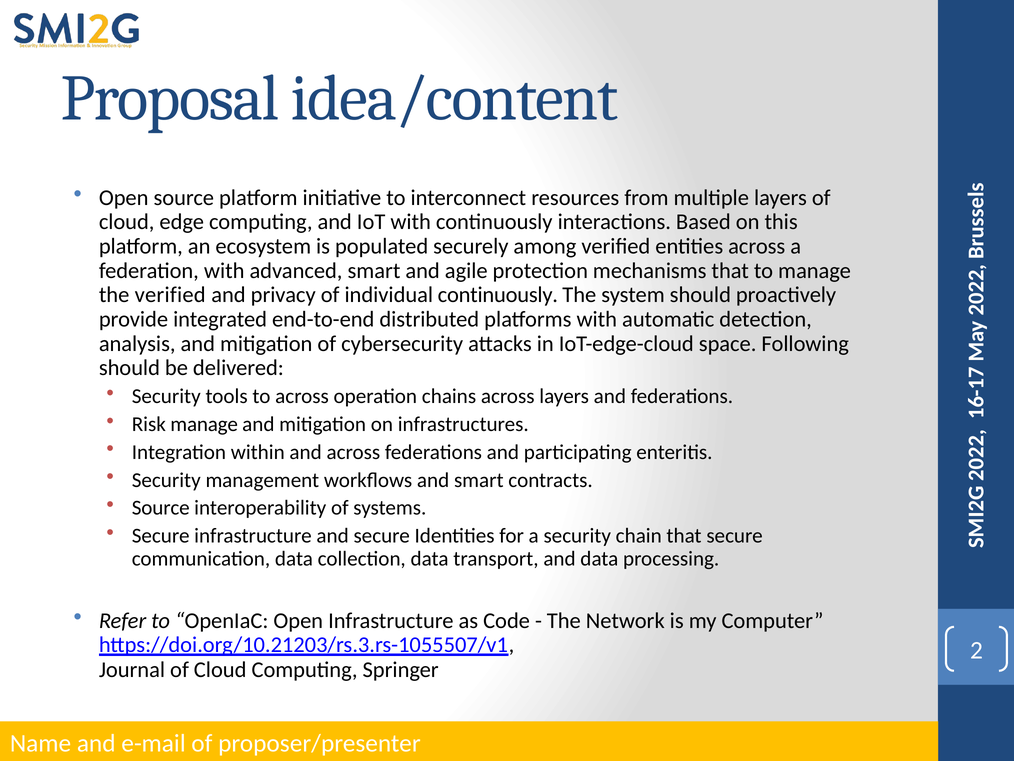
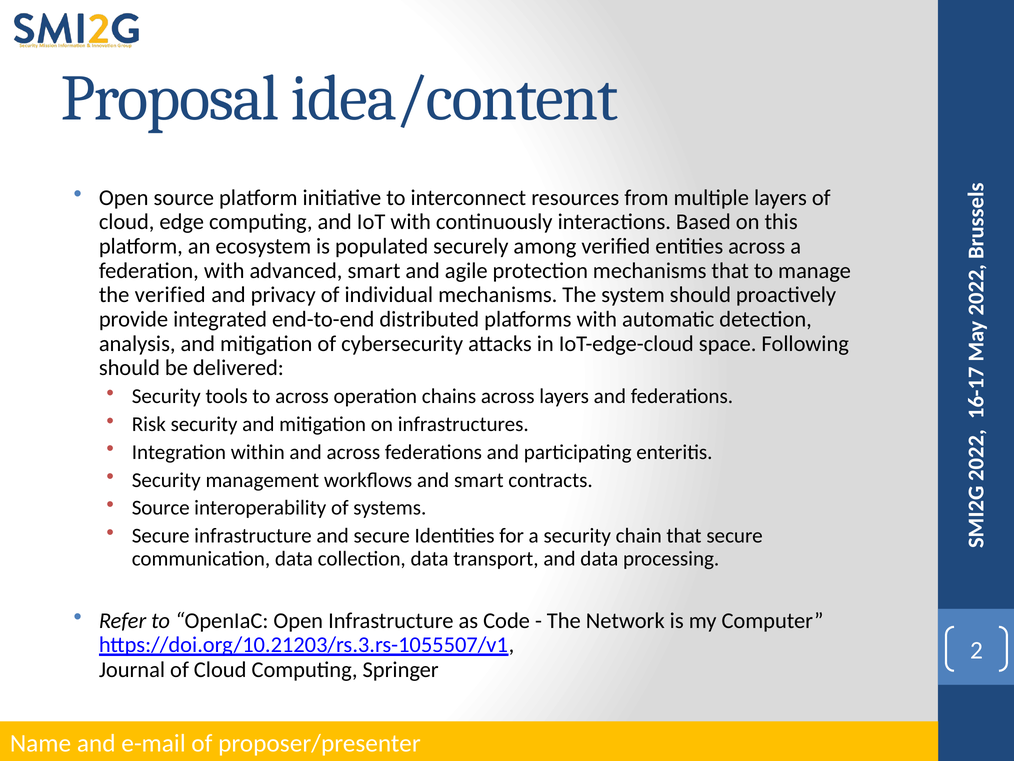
individual continuously: continuously -> mechanisms (498, 295)
Risk manage: manage -> security (204, 424)
